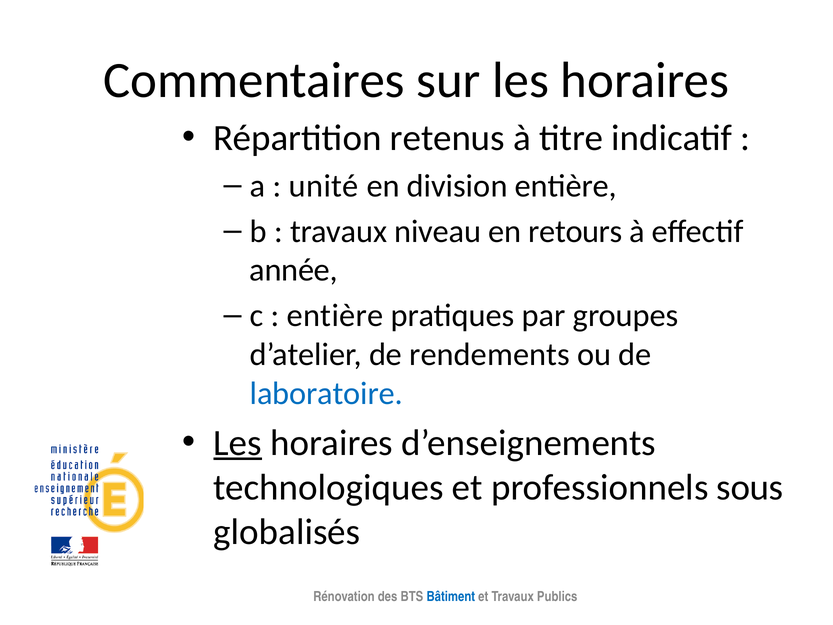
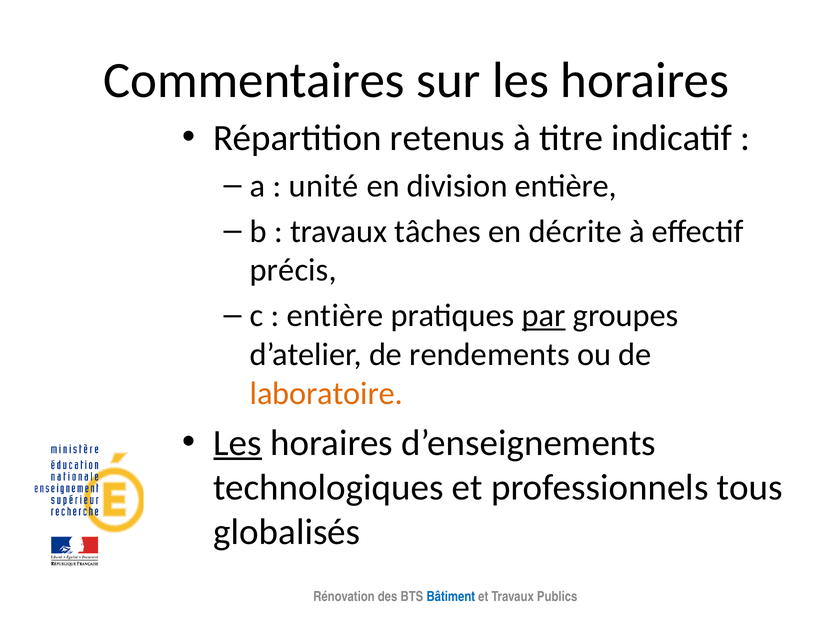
niveau: niveau -> tâches (438, 231)
retours: retours -> décrite (575, 231)
année: année -> précis (293, 270)
par underline: none -> present (544, 316)
laboratoire colour: blue -> orange (326, 393)
sous: sous -> tous (750, 487)
